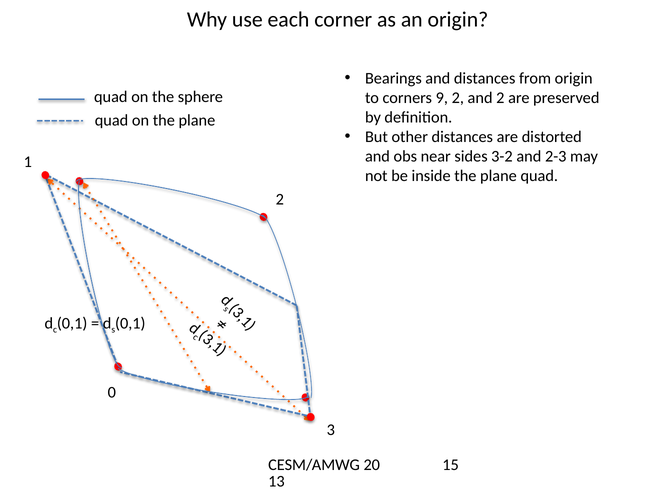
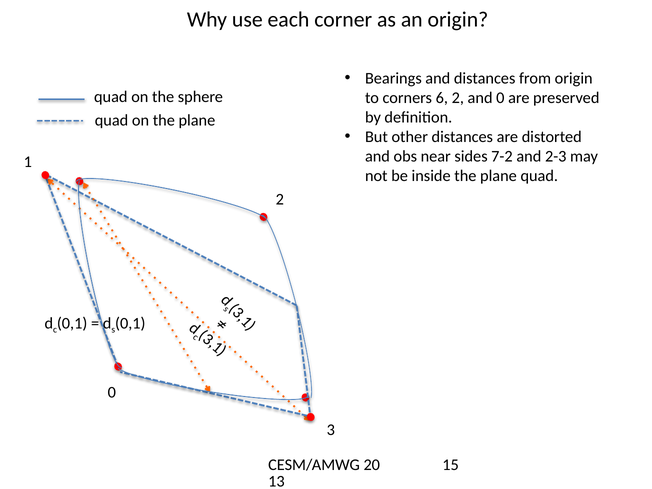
9: 9 -> 6 (442, 98)
and 2: 2 -> 0 (500, 98)
3-2: 3-2 -> 7-2 (502, 156)
